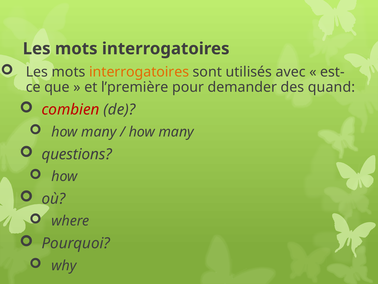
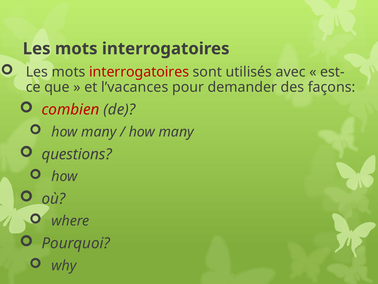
interrogatoires colour: orange -> red (139, 72)
l’première: l’première -> l’vacances (135, 87)
quand: quand -> façons (332, 87)
